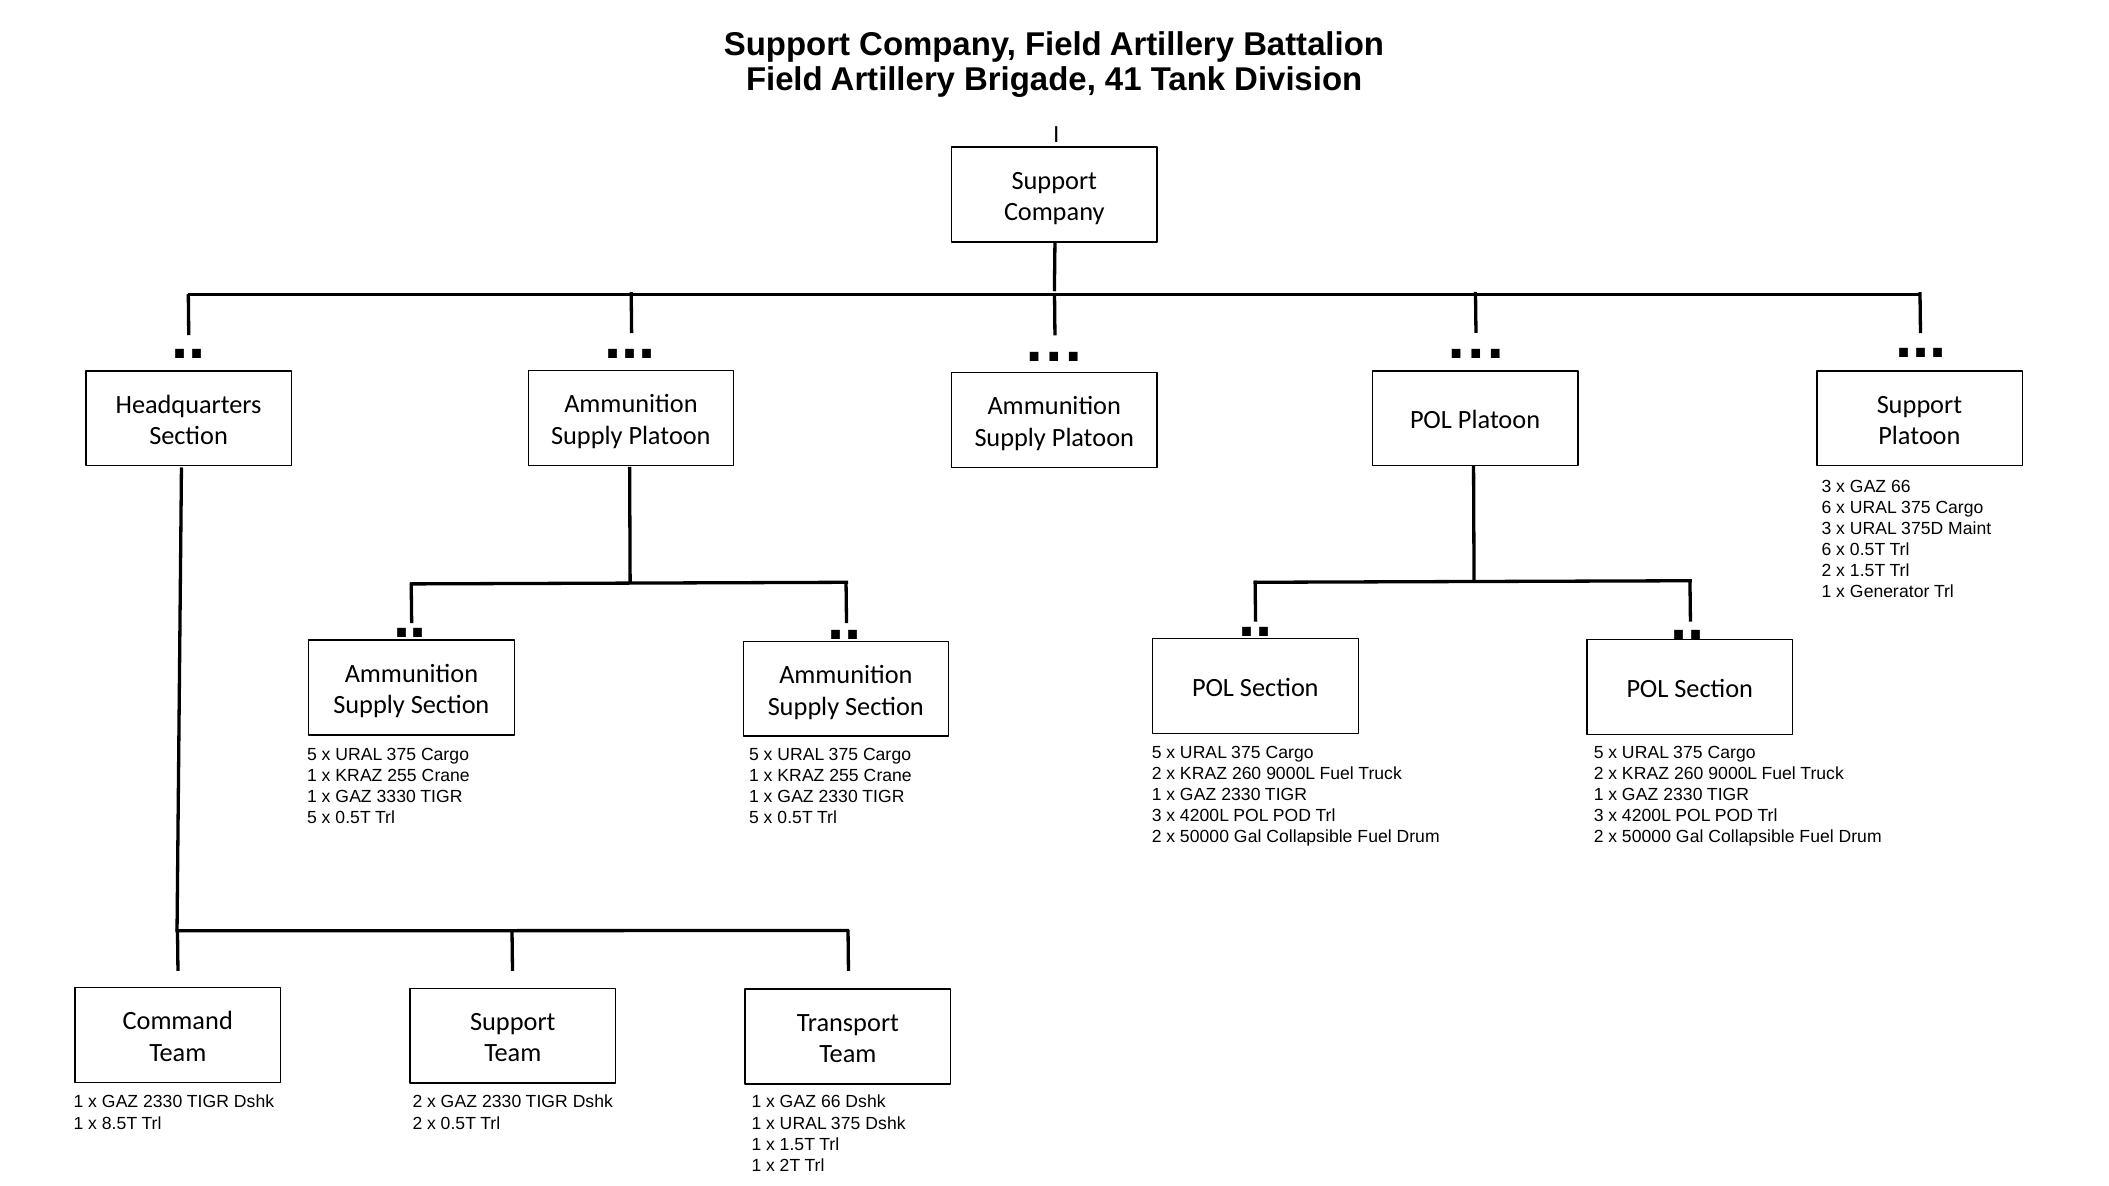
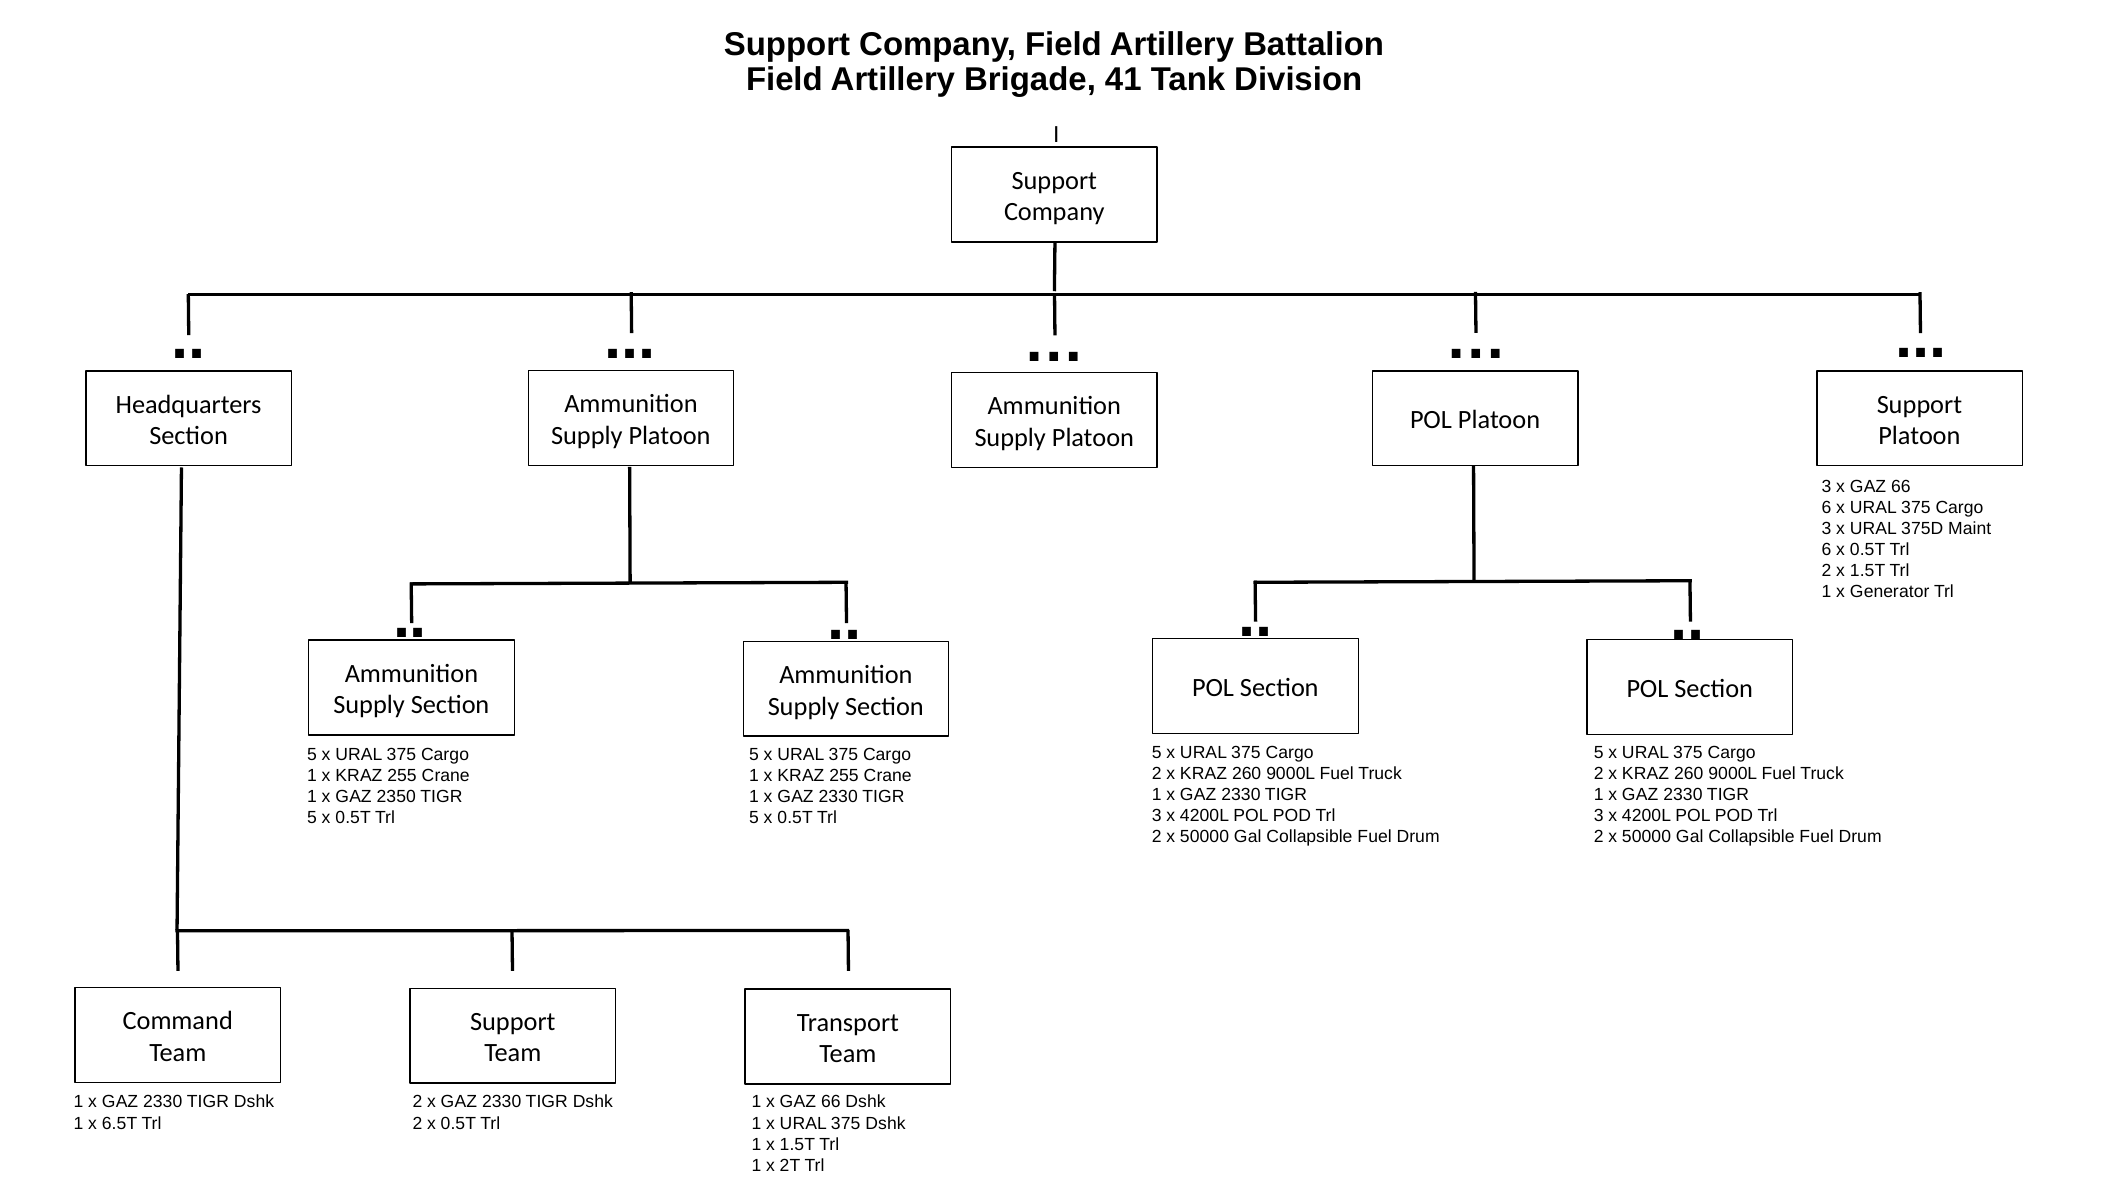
3330: 3330 -> 2350 (396, 797)
8.5T: 8.5T -> 6.5T (120, 1124)
